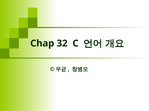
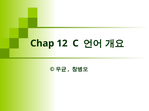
32: 32 -> 12 (62, 44)
